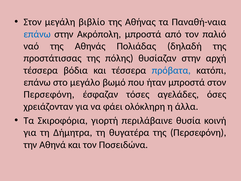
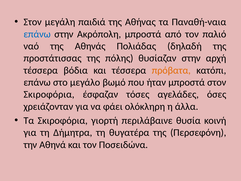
βιβλίο: βιβλίο -> παιδιά (92, 22)
πρόβατα colour: blue -> orange (171, 70)
Περσεφόνη: Περσεφόνη -> Σκιροφόρια (49, 94)
